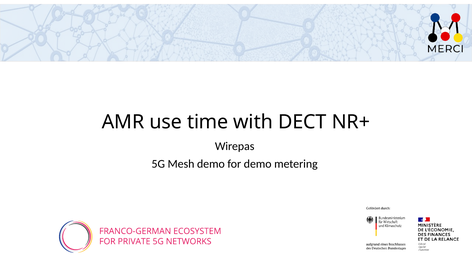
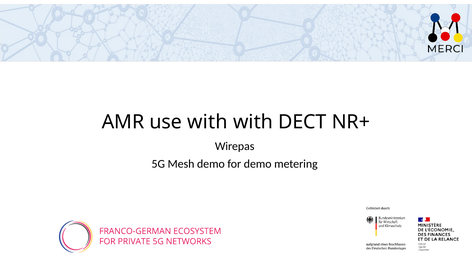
use time: time -> with (208, 122)
